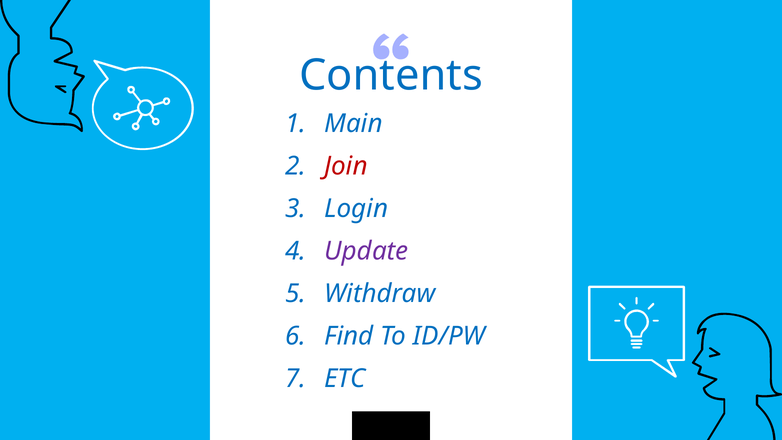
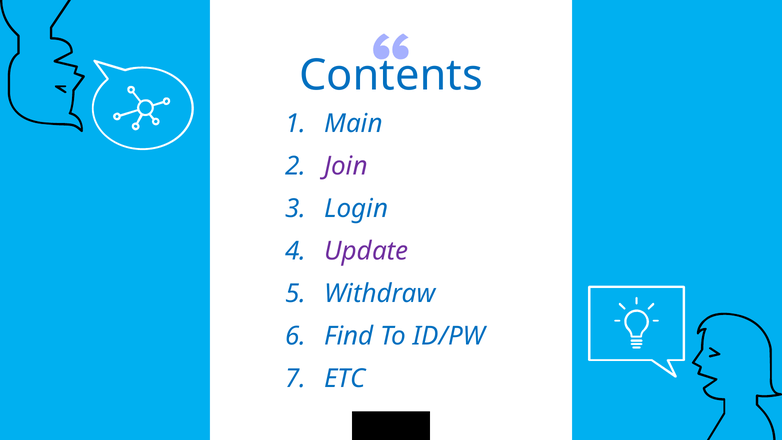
Join colour: red -> purple (346, 166)
